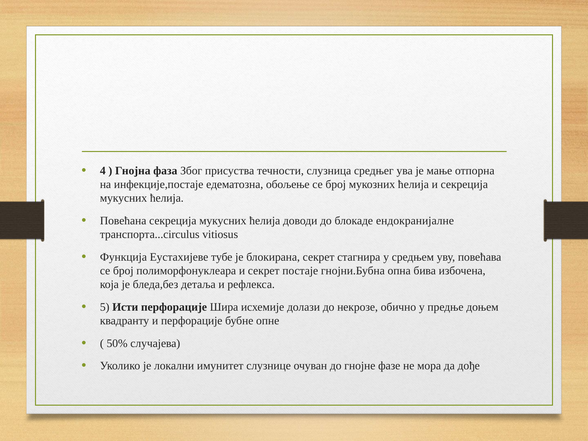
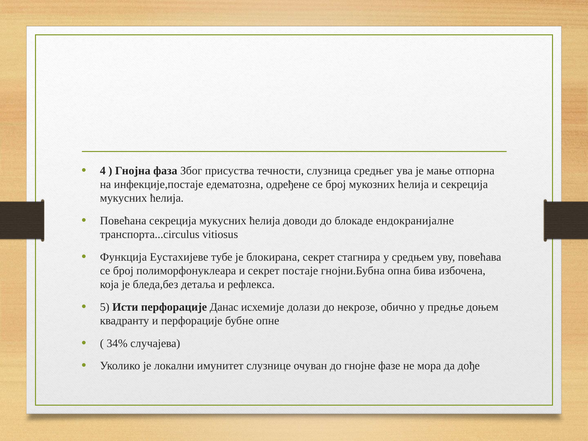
обољење: обољење -> одређене (288, 184)
Шира: Шира -> Данас (224, 307)
50%: 50% -> 34% (117, 343)
